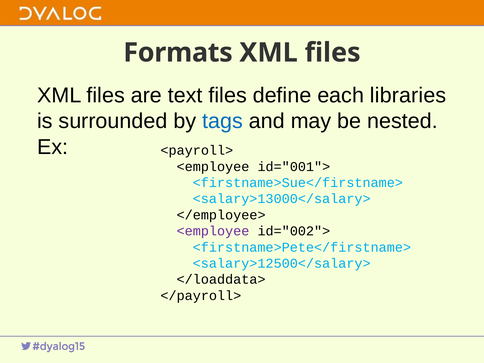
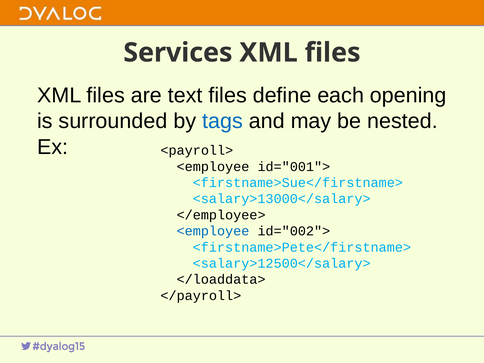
Formats: Formats -> Services (178, 53)
libraries: libraries -> opening (408, 95)
<employee colour: purple -> blue (213, 231)
